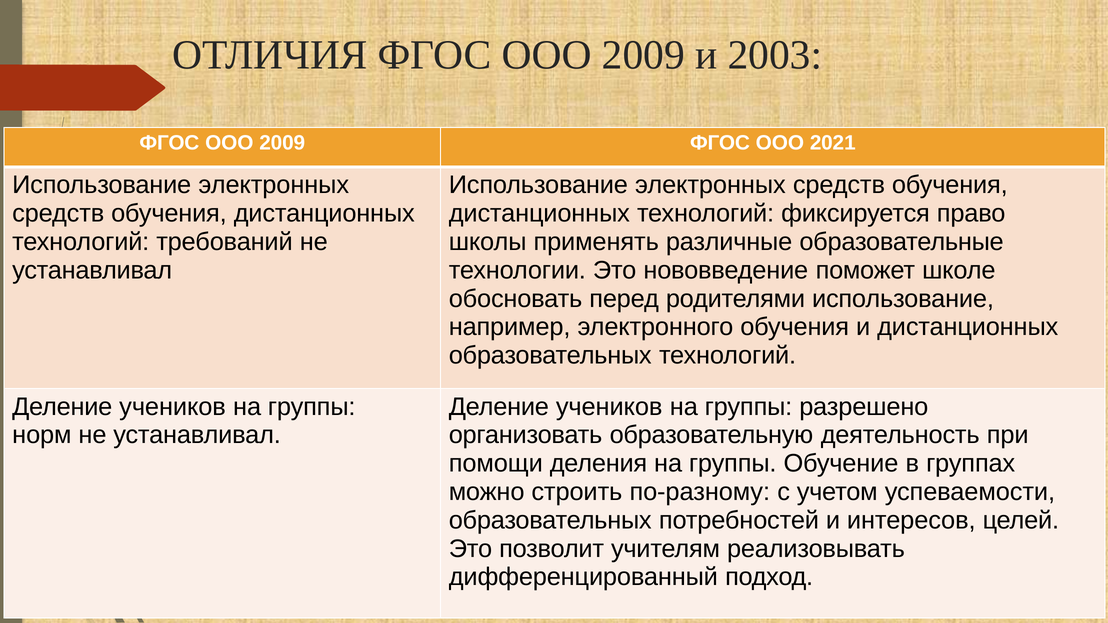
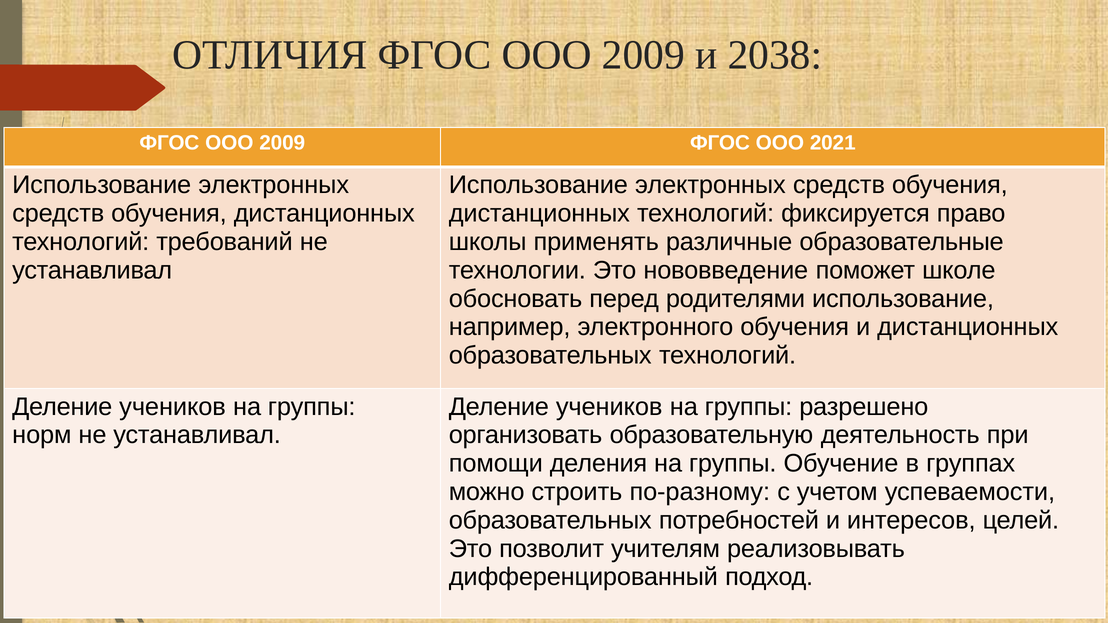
2003: 2003 -> 2038 (775, 55)
